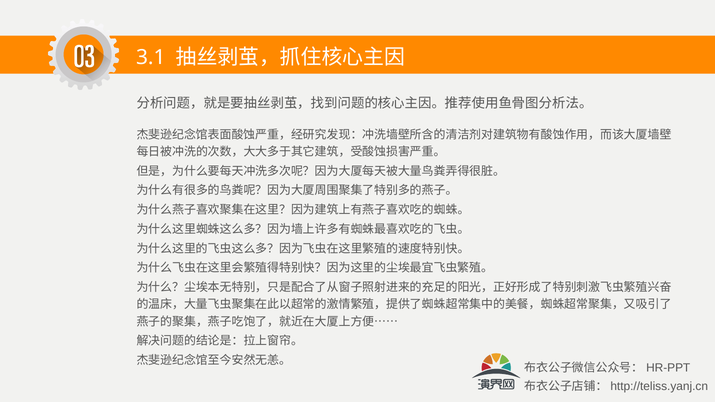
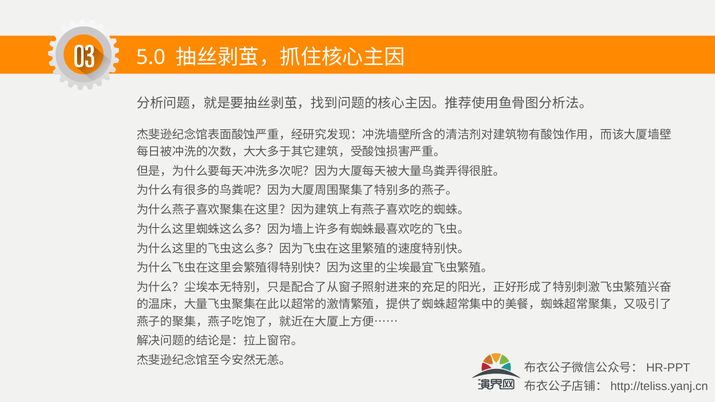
3.1: 3.1 -> 5.0 (151, 57)
